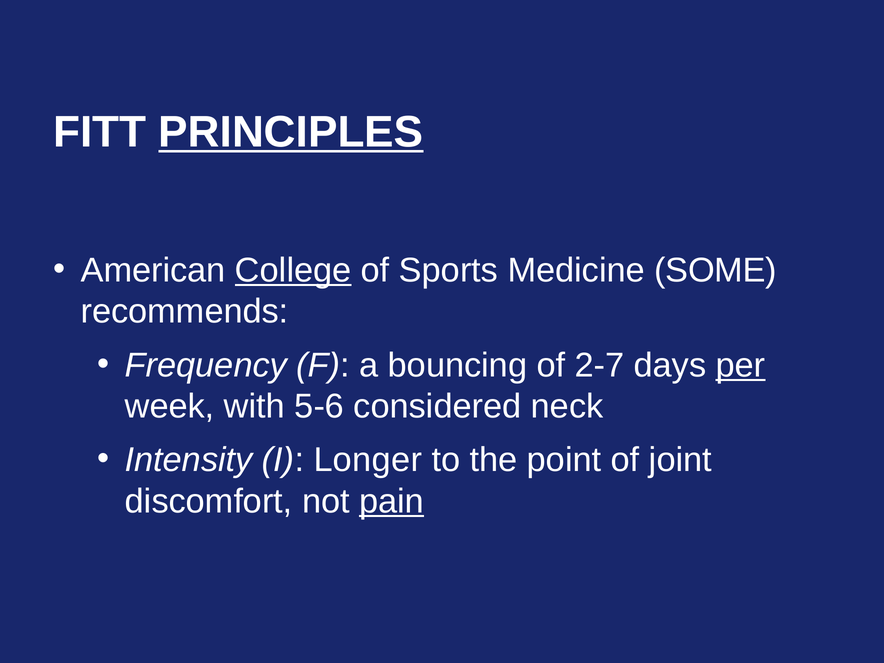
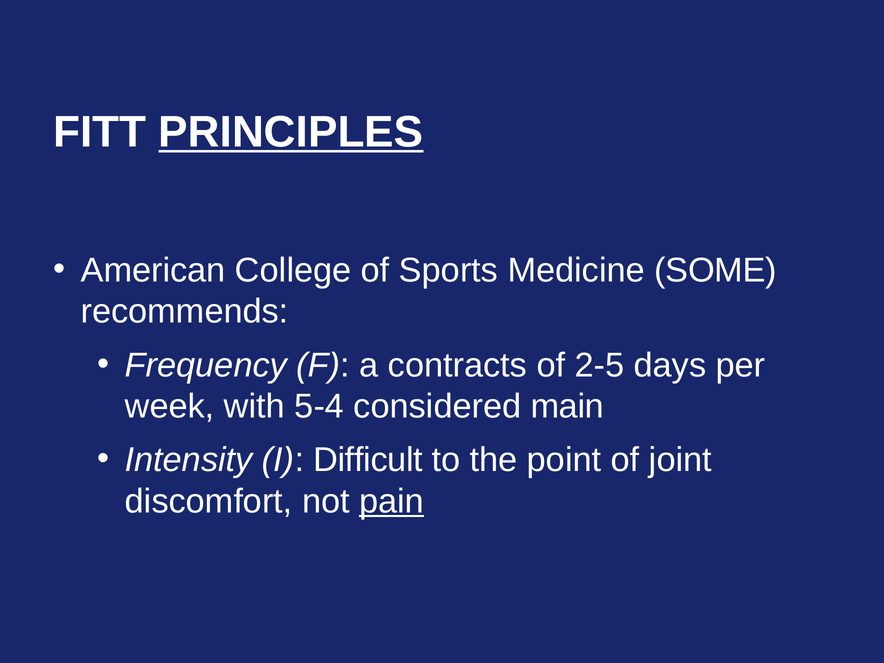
College underline: present -> none (293, 270)
bouncing: bouncing -> contracts (458, 365)
2-7: 2-7 -> 2-5 (599, 365)
per underline: present -> none (741, 365)
5-6: 5-6 -> 5-4 (319, 406)
neck: neck -> main (567, 406)
Longer: Longer -> Difficult (368, 460)
